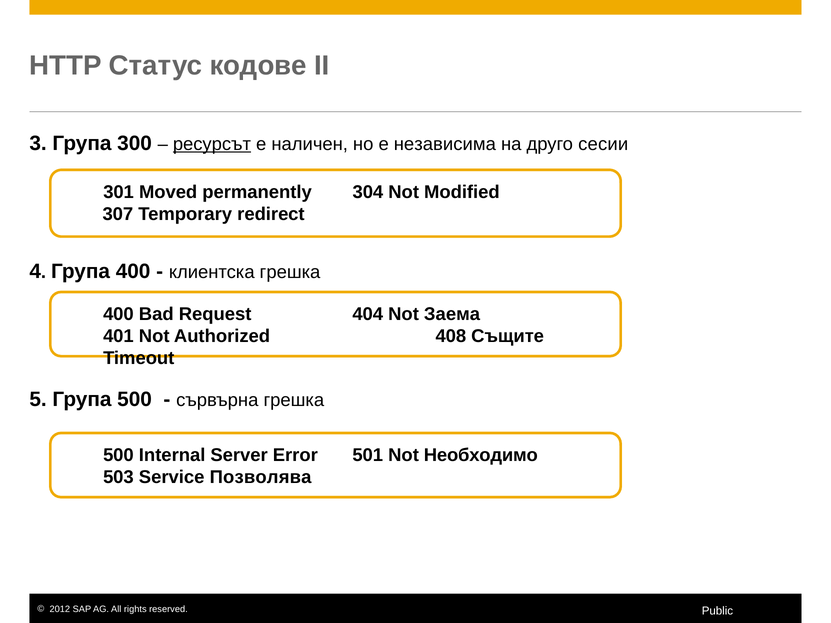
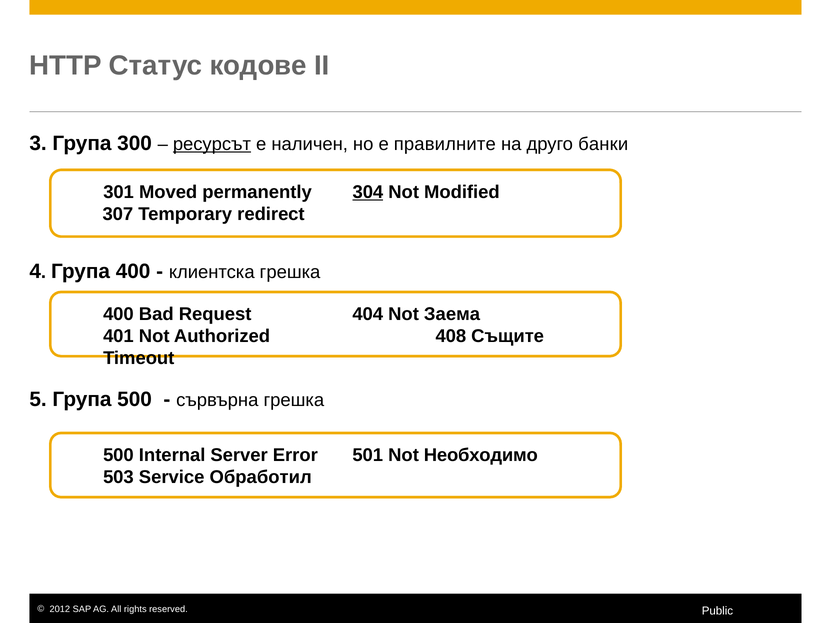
независима: независима -> правилните (445, 144)
сесии: сесии -> банки (603, 144)
304 underline: none -> present (368, 192)
Позволява: Позволява -> Обработил (261, 477)
